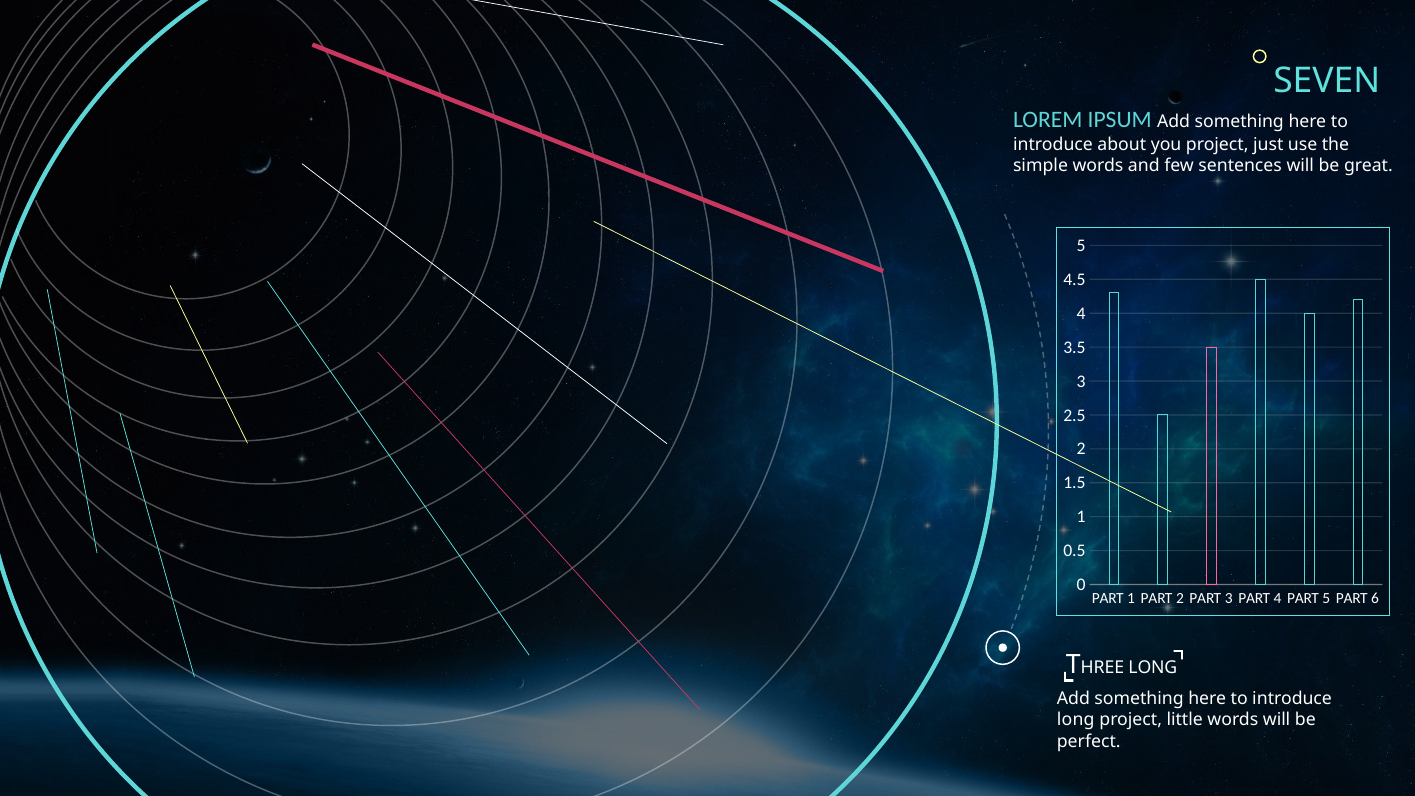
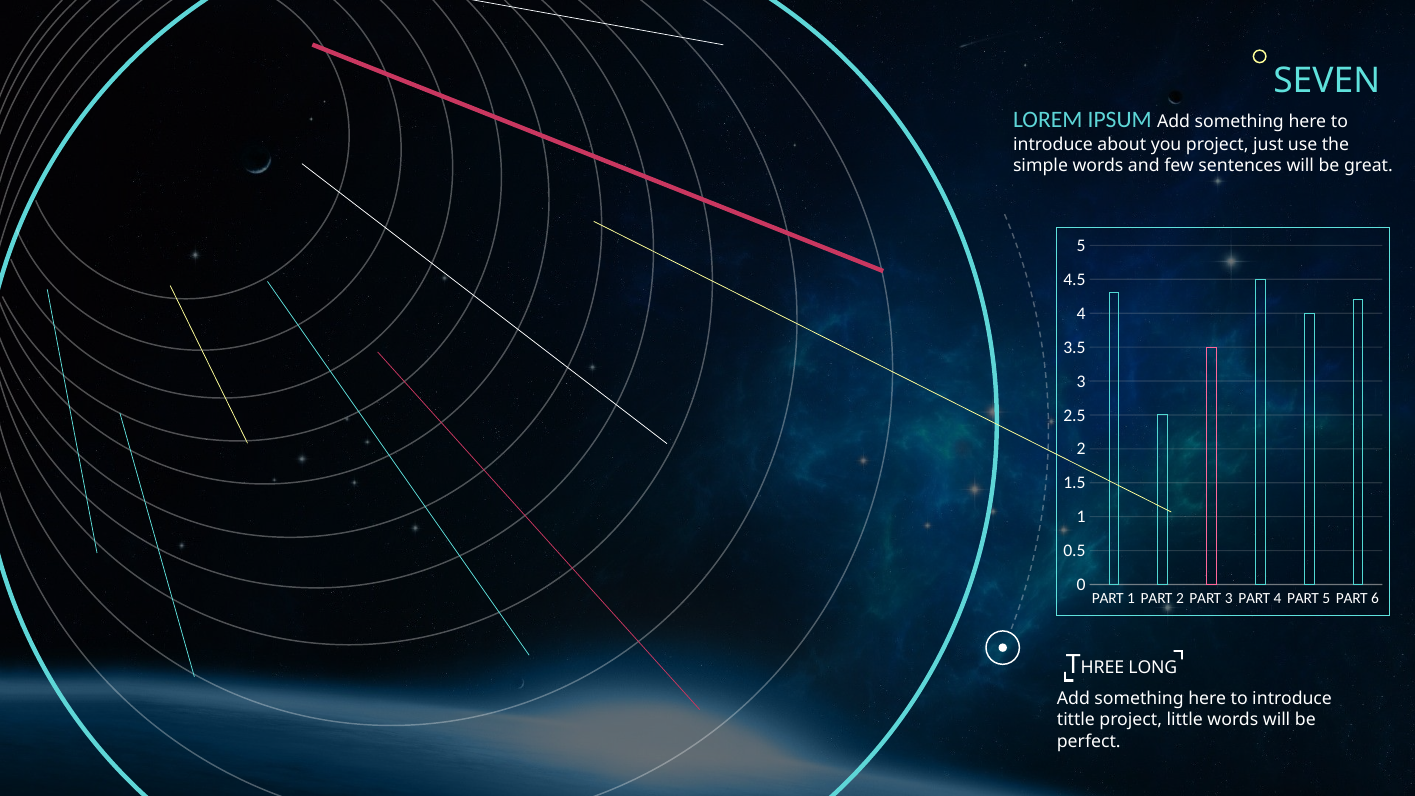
long: long -> tittle (1076, 720)
